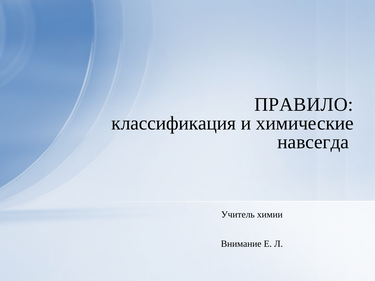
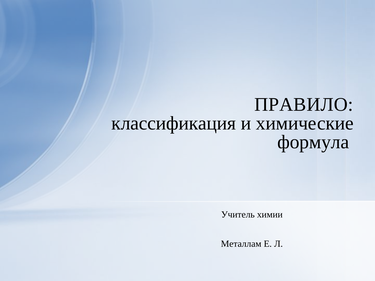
навсегда: навсегда -> формула (313, 142)
Внимание: Внимание -> Металлам (241, 244)
